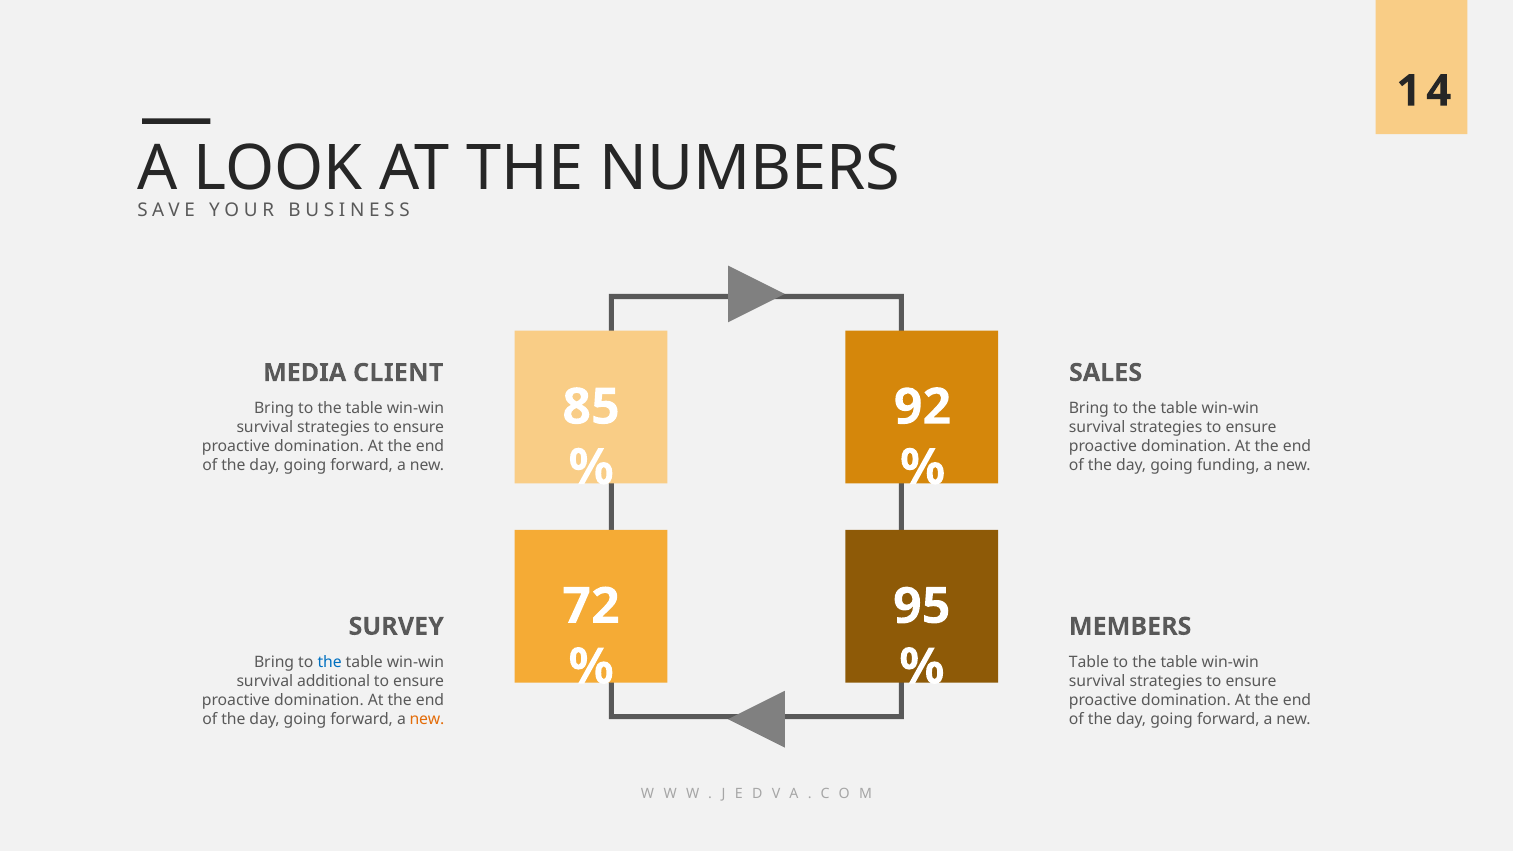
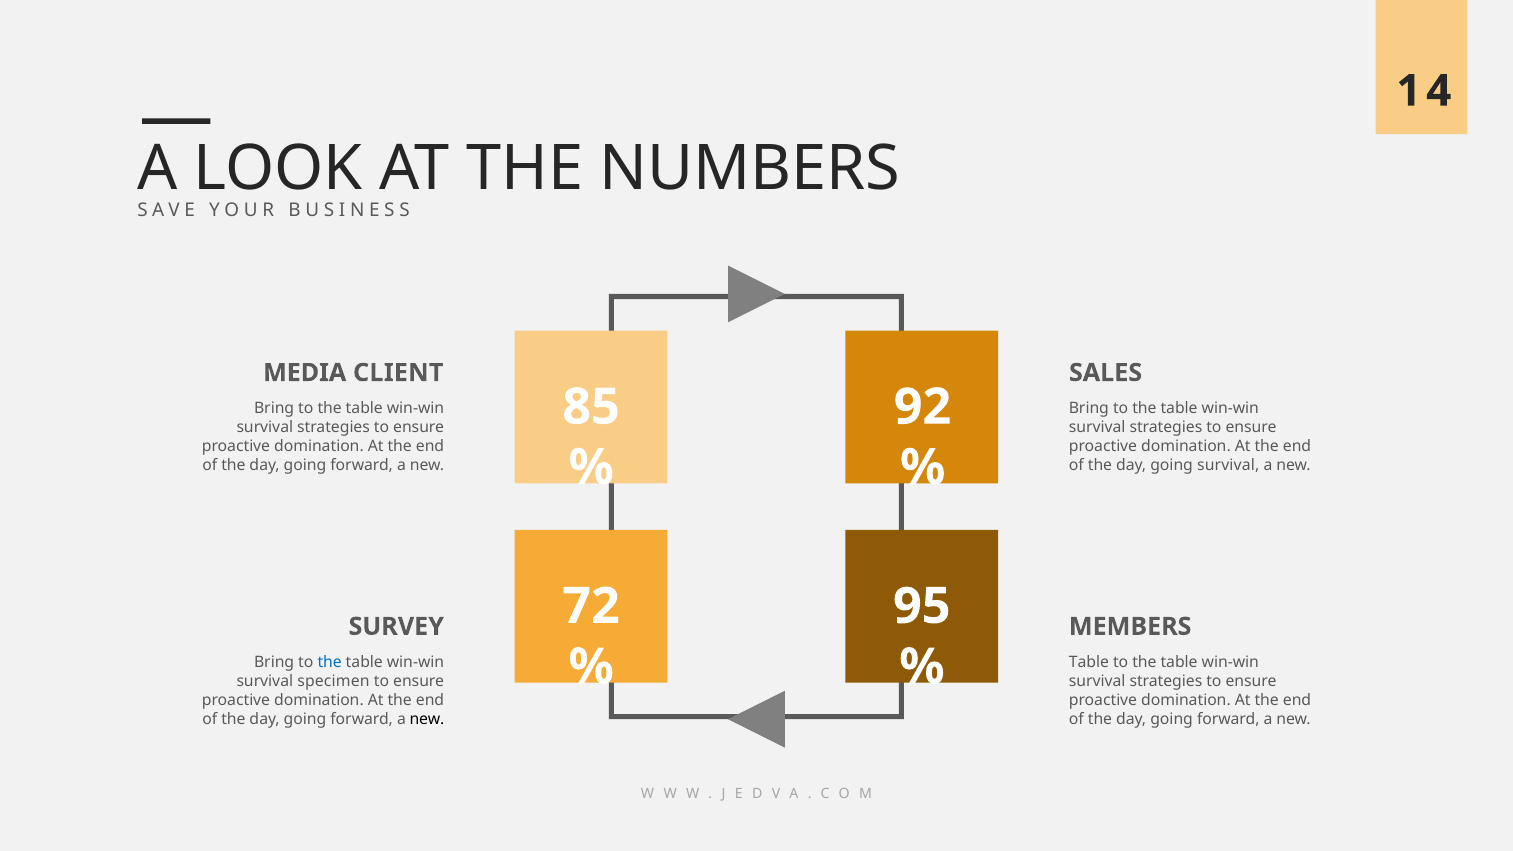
going funding: funding -> survival (1228, 465)
additional: additional -> specimen (333, 681)
new colour: orange -> black (427, 719)
